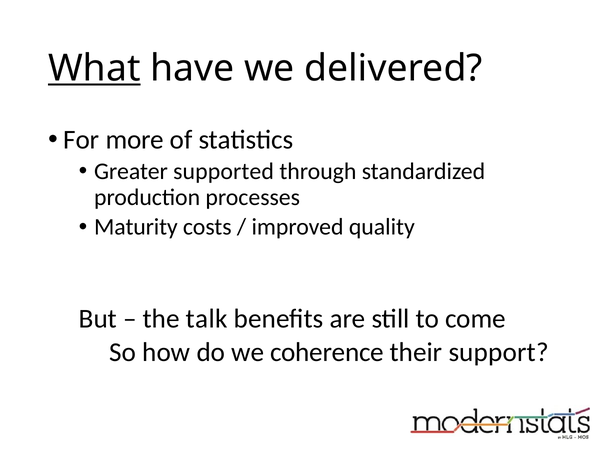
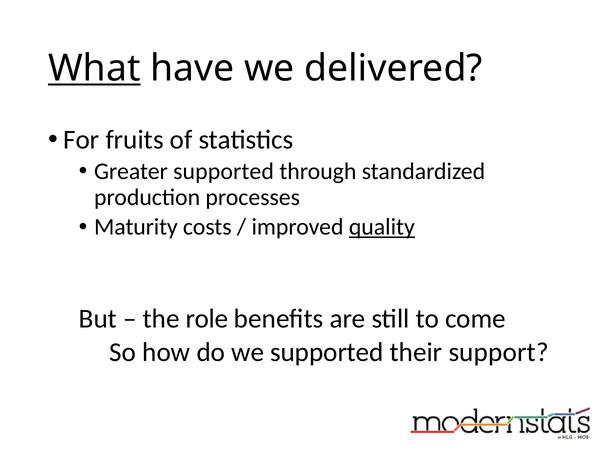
more: more -> fruits (135, 140)
quality underline: none -> present (382, 227)
talk: talk -> role (207, 319)
we coherence: coherence -> supported (327, 352)
